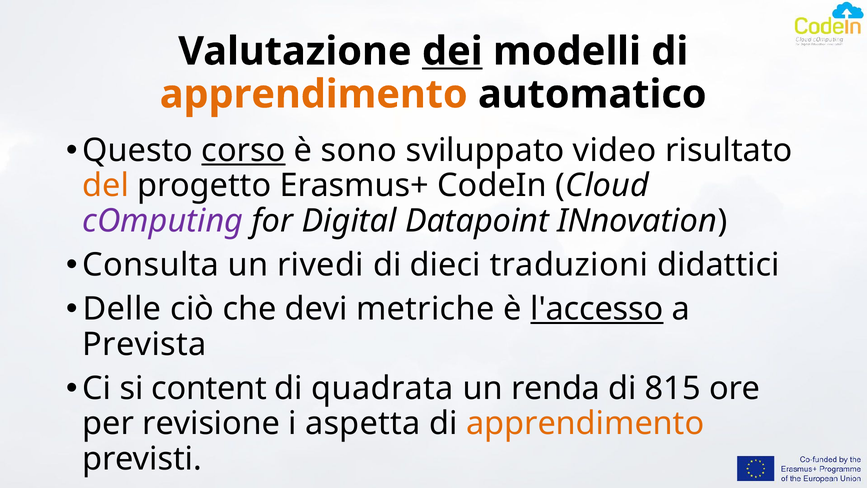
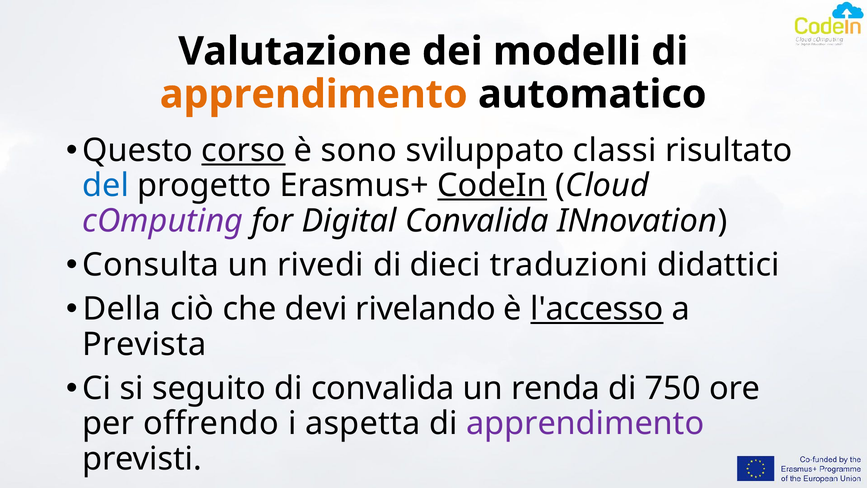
dei underline: present -> none (452, 51)
video: video -> classi (615, 150)
del colour: orange -> blue (106, 186)
CodeIn underline: none -> present (492, 186)
Digital Datapoint: Datapoint -> Convalida (477, 221)
Delle: Delle -> Della (122, 309)
metriche: metriche -> rivelando (426, 309)
content: content -> seguito (209, 388)
di quadrata: quadrata -> convalida (383, 388)
815: 815 -> 750 (673, 388)
revisione: revisione -> offrendo (211, 423)
apprendimento colour: orange -> purple (585, 423)
